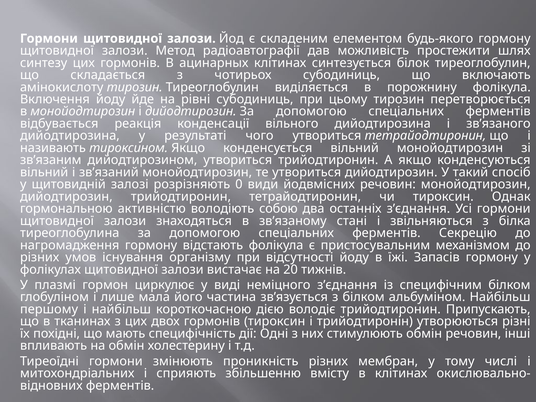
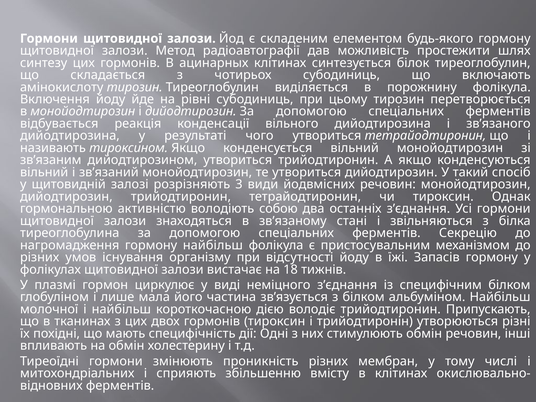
0: 0 -> 3 (239, 184)
гормону відстають: відстають -> найбільш (213, 245)
20: 20 -> 18 (291, 269)
першому: першому -> молочної (49, 309)
